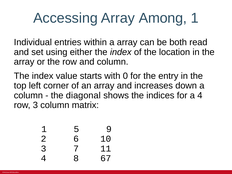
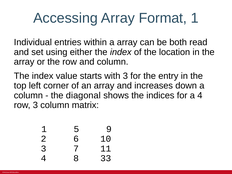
Among: Among -> Format (163, 18)
with 0: 0 -> 3 (125, 76)
67: 67 -> 33 (106, 158)
